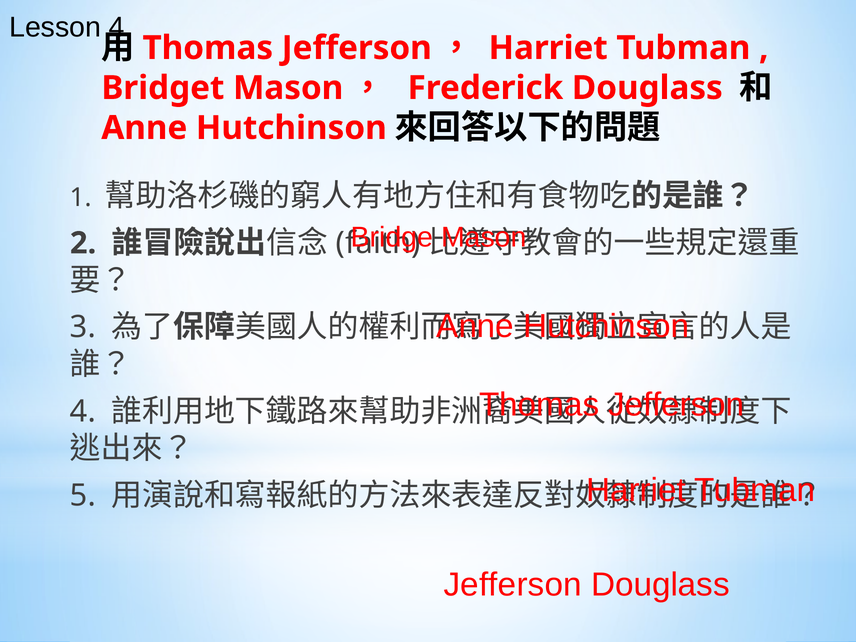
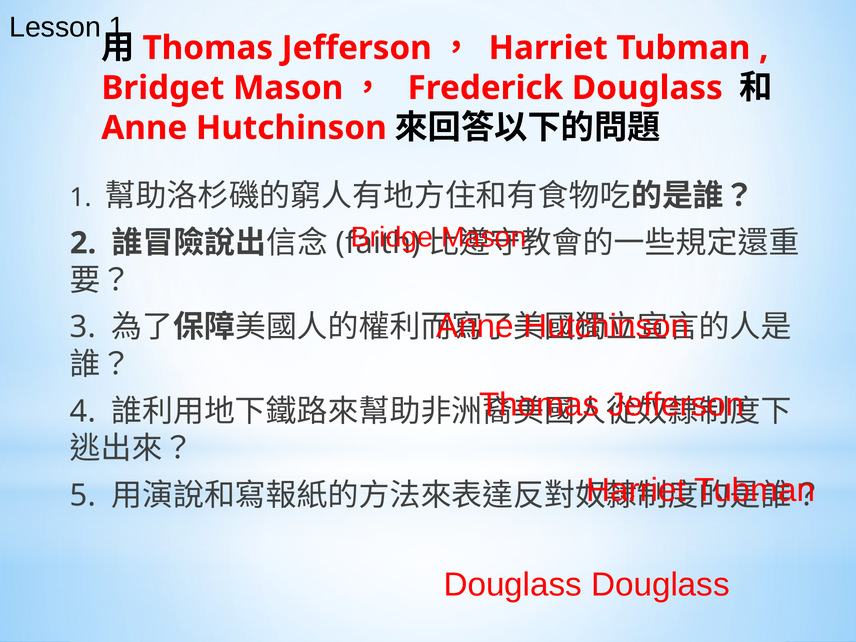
Lesson 4: 4 -> 1 (117, 28)
Jefferson: Jefferson -> Douglass (513, 585)
